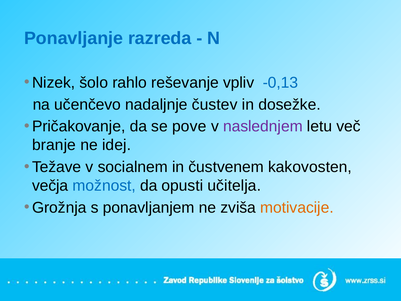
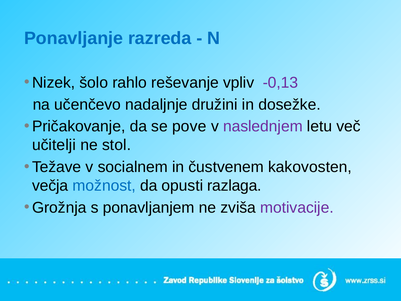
-0,13 colour: blue -> purple (281, 83)
čustev: čustev -> družini (215, 104)
branje: branje -> učitelji (54, 145)
idej: idej -> stol (117, 145)
učitelja: učitelja -> razlaga (234, 186)
motivacije colour: orange -> purple (297, 207)
